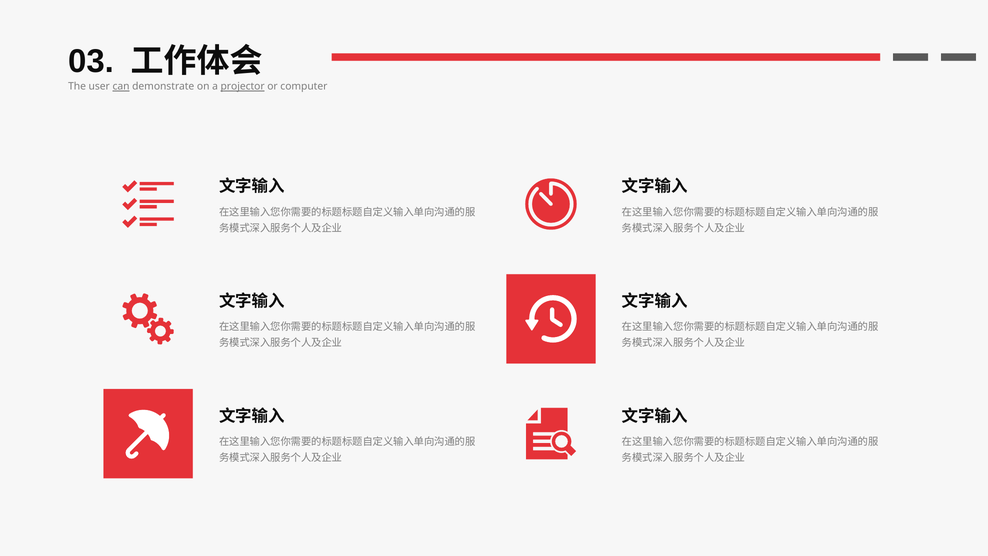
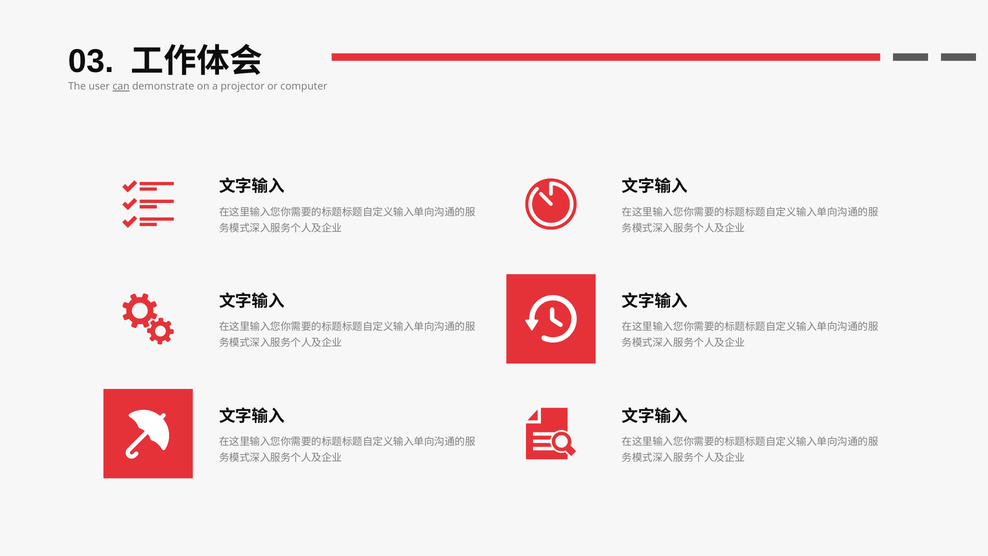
projector underline: present -> none (243, 87)
